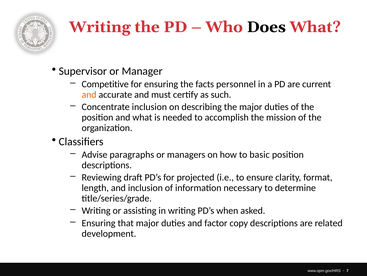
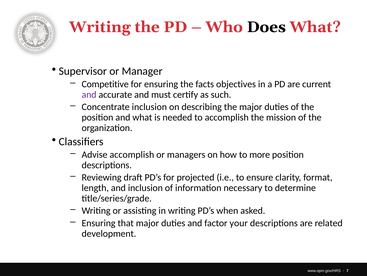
personnel: personnel -> objectives (236, 84)
and colour: orange -> purple (89, 94)
Advise paragraphs: paragraphs -> accomplish (132, 154)
basic: basic -> more (260, 154)
copy: copy -> your (239, 222)
